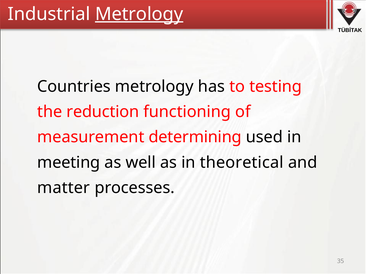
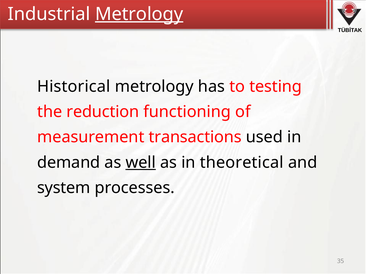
Countries: Countries -> Historical (74, 87)
determining: determining -> transactions (195, 137)
meeting: meeting -> demand (69, 163)
well underline: none -> present (141, 163)
matter: matter -> system (64, 188)
